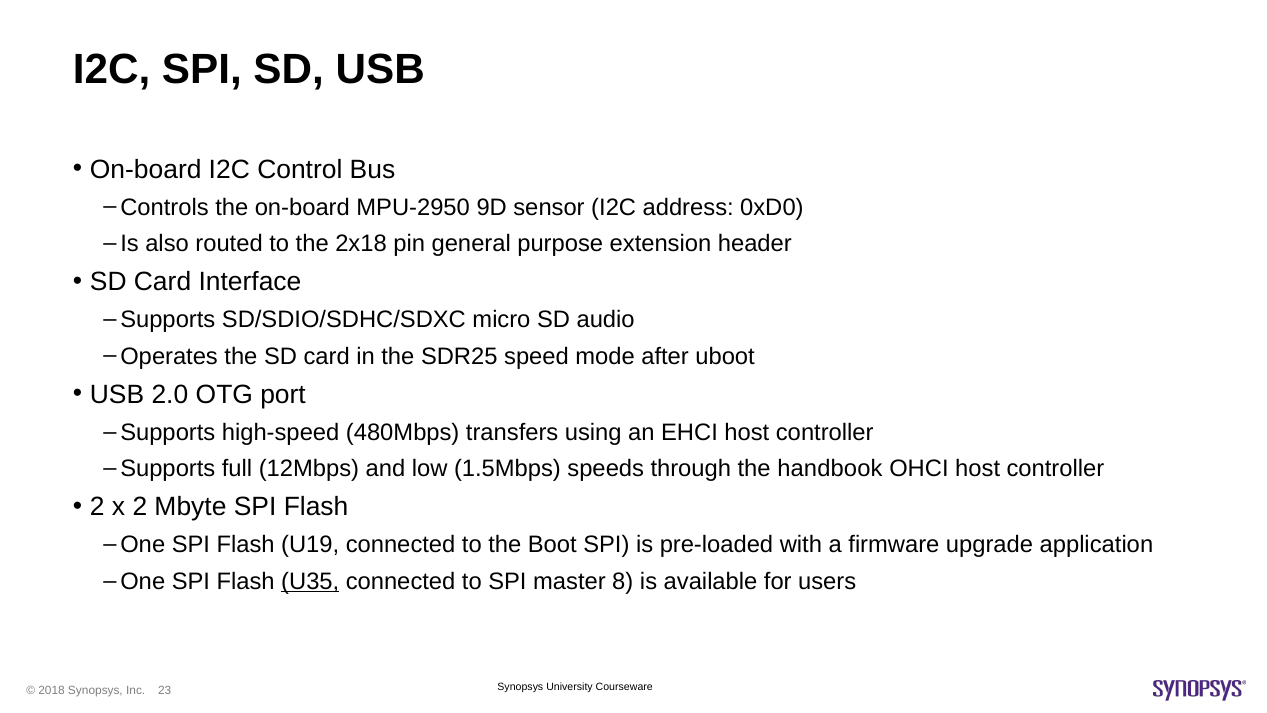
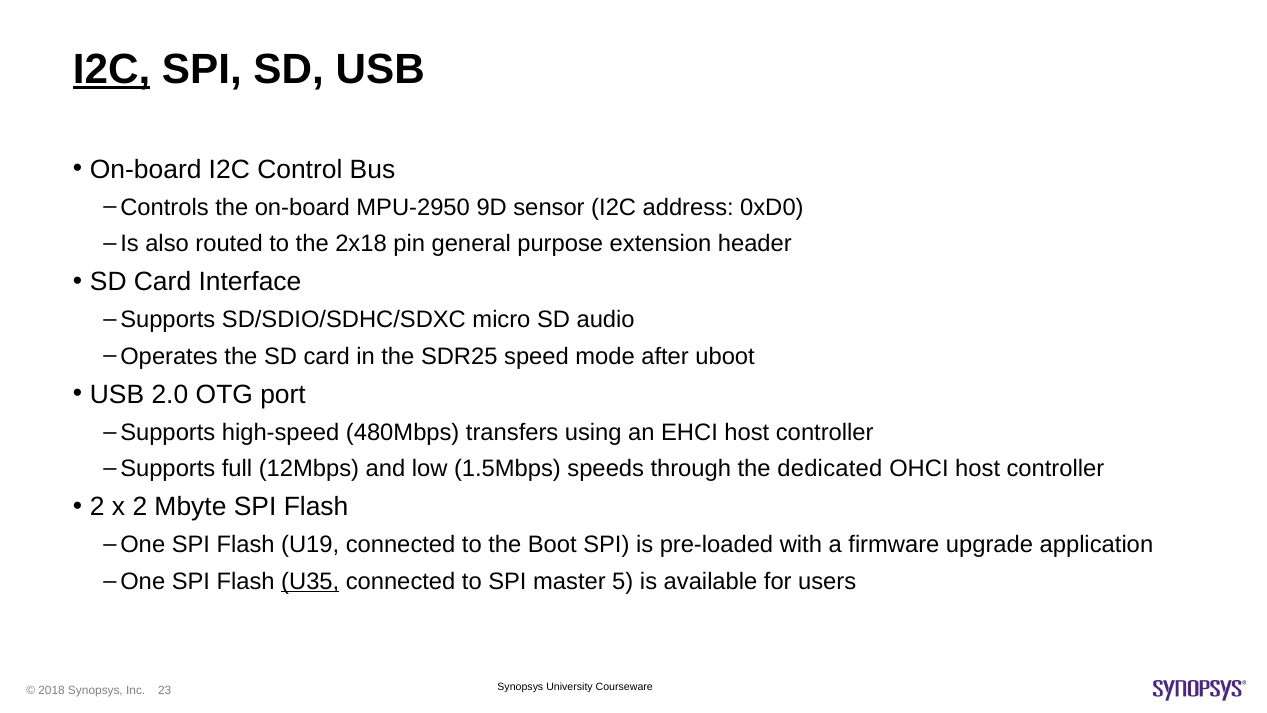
I2C underline: none -> present (112, 69)
handbook: handbook -> dedicated (830, 469)
8: 8 -> 5 (623, 581)
